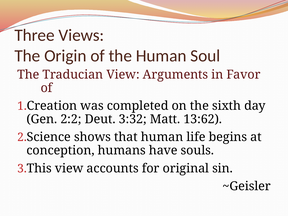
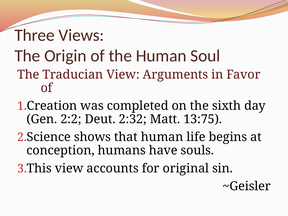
3:32: 3:32 -> 2:32 (133, 119)
13:62: 13:62 -> 13:75 (203, 119)
